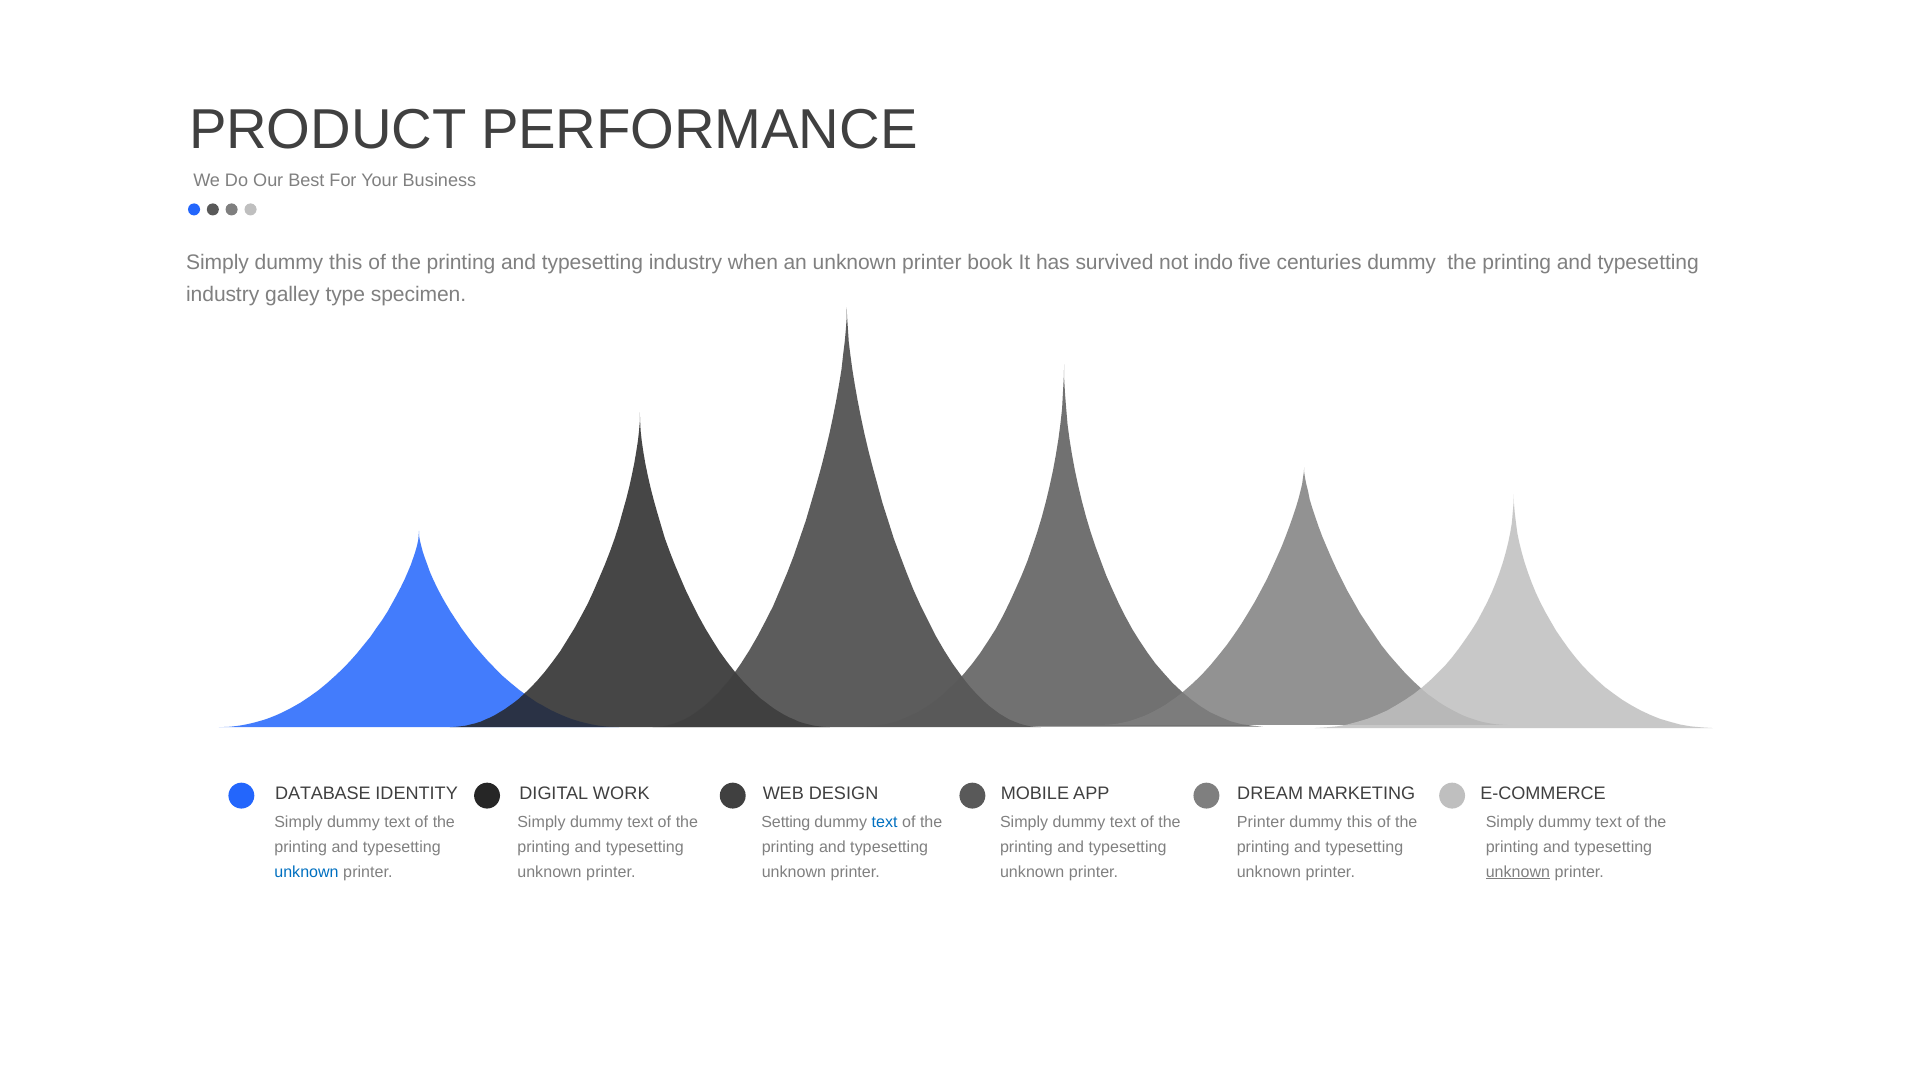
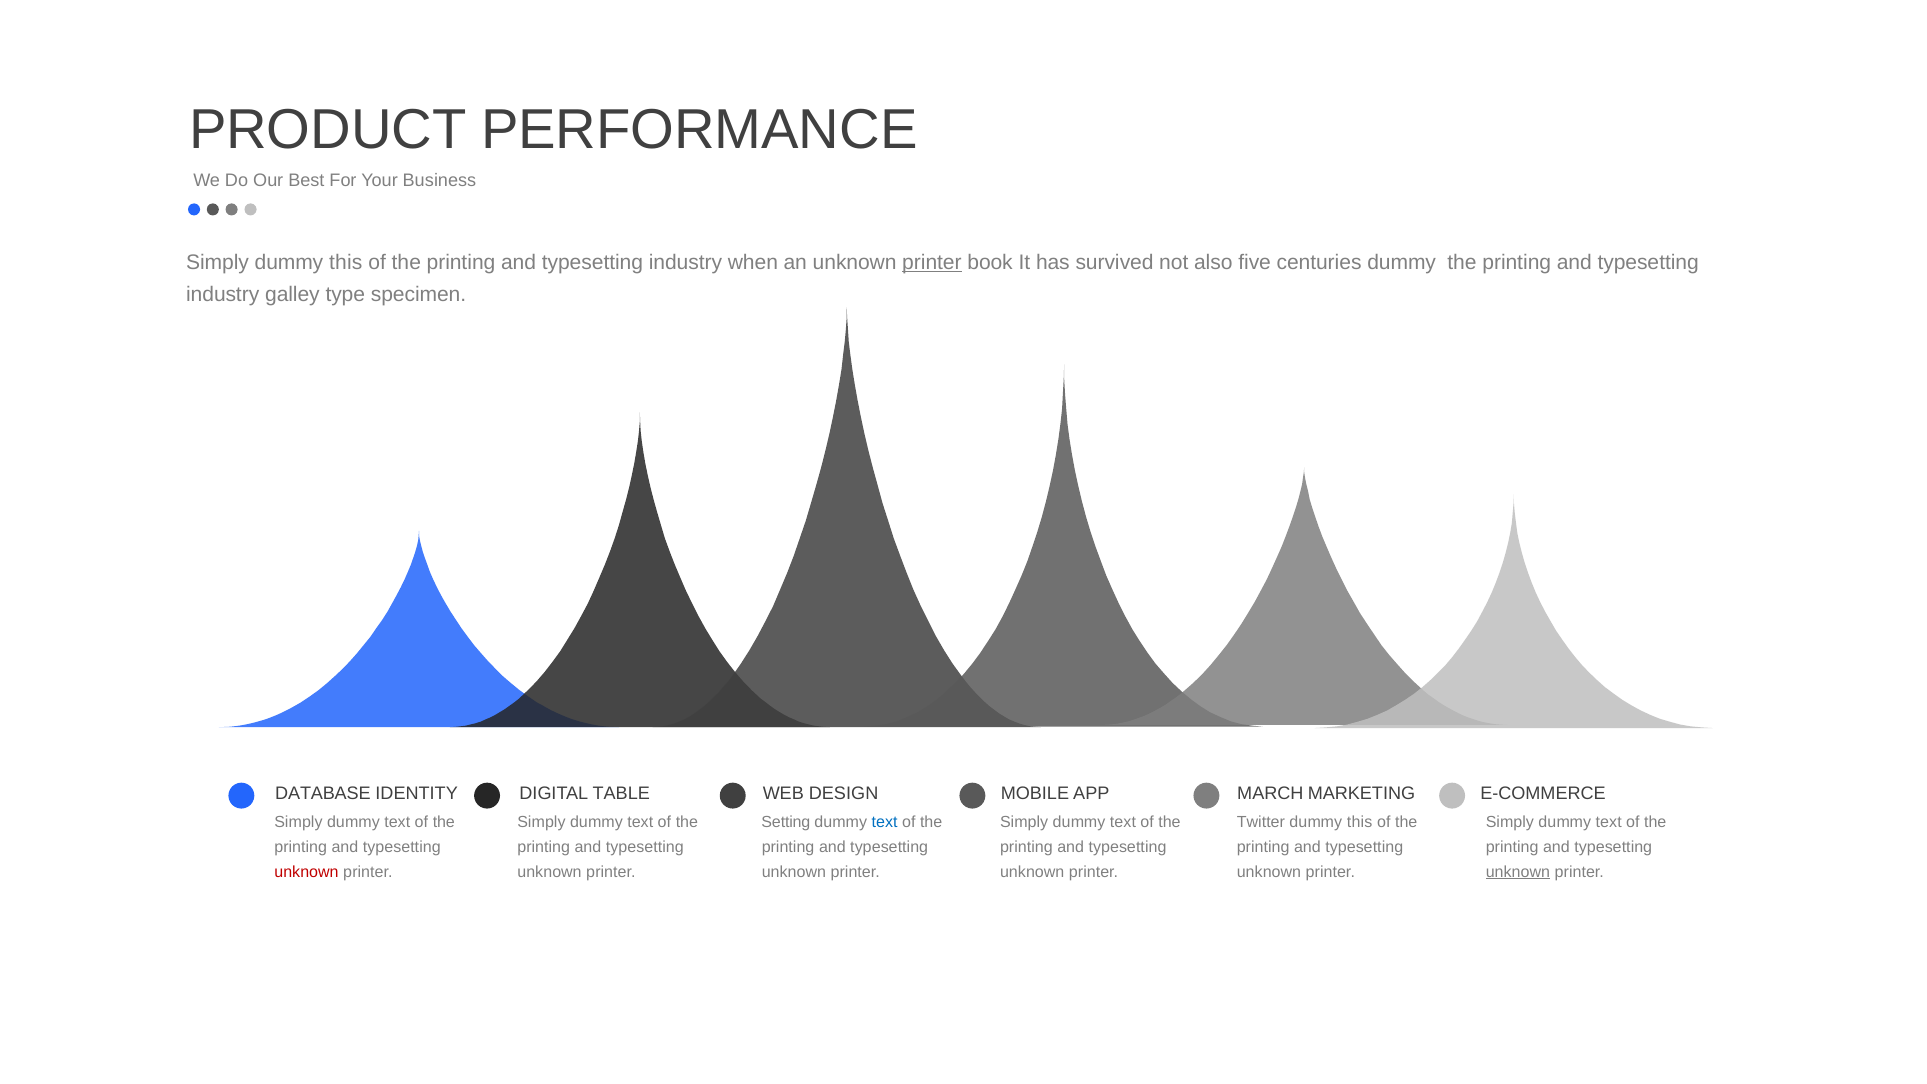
printer underline: none -> present (932, 262)
indo: indo -> also (1213, 262)
WORK: WORK -> TABLE (621, 793)
DREAM: DREAM -> MARCH (1270, 793)
Printer: Printer -> Twitter (1261, 822)
unknown colour: blue -> red (306, 872)
